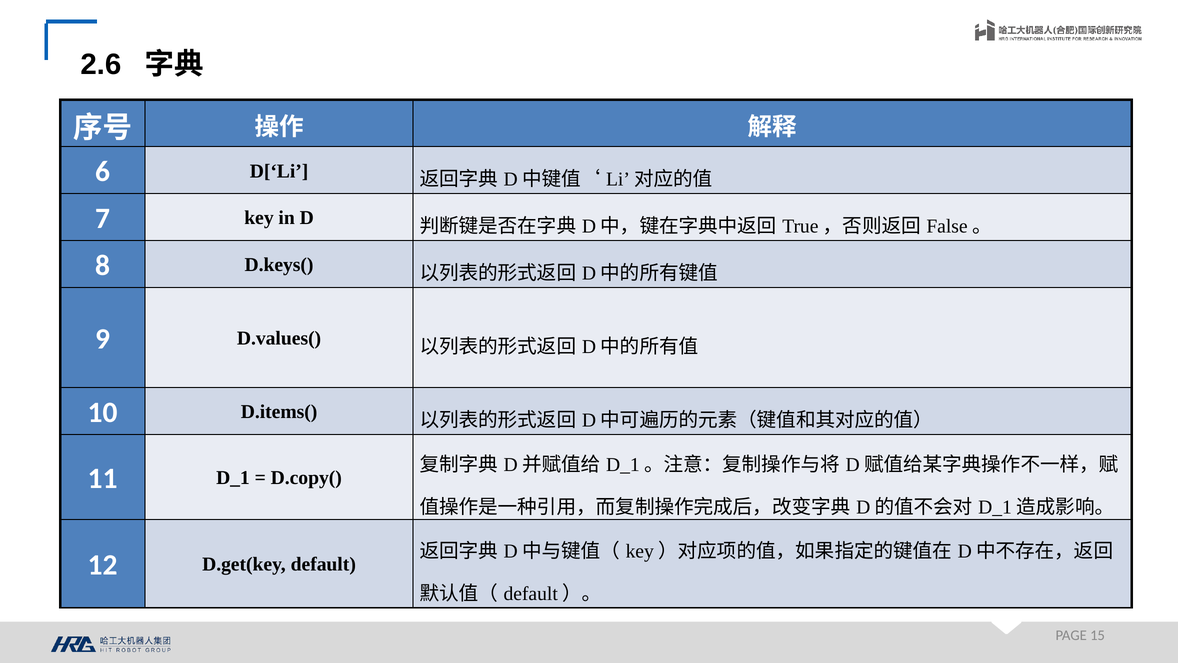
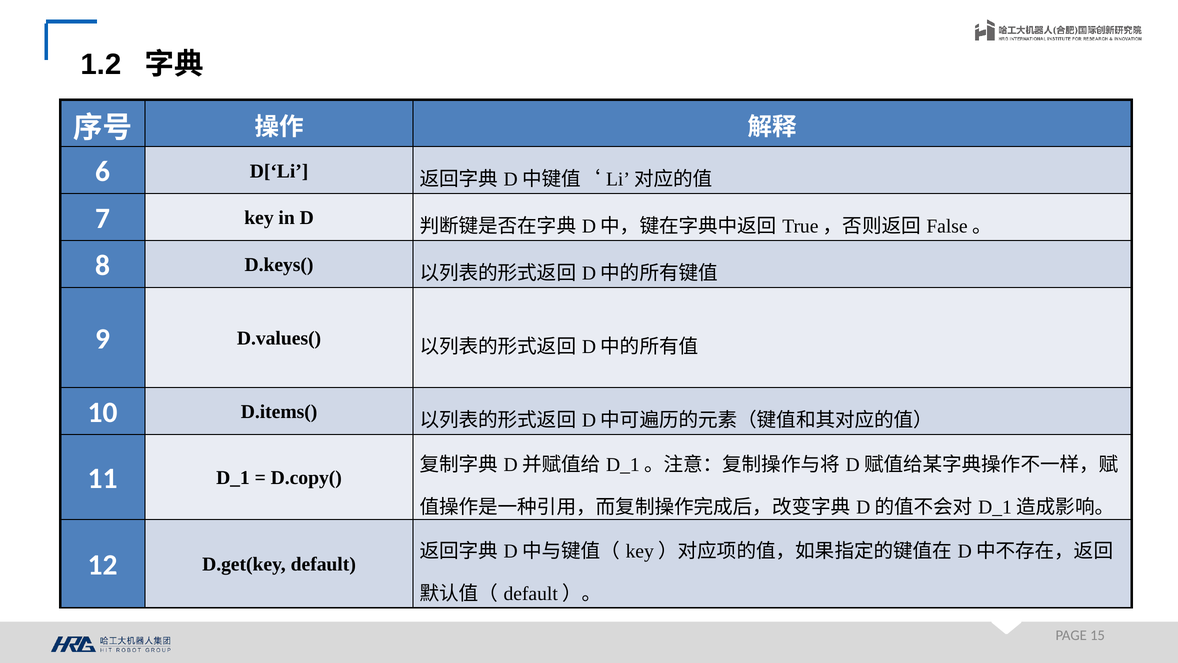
2.6: 2.6 -> 1.2 (101, 65)
